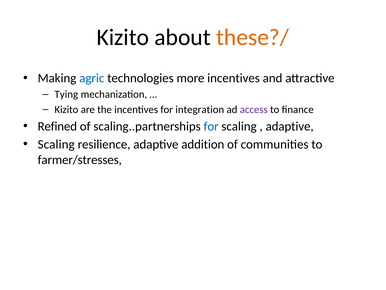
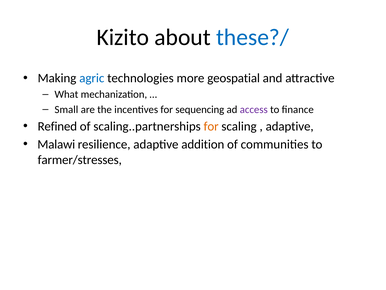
these?/ colour: orange -> blue (253, 37)
more incentives: incentives -> geospatial (234, 78)
Tying: Tying -> What (66, 94)
Kizito: Kizito -> Small (66, 109)
integration: integration -> sequencing (200, 109)
for colour: blue -> orange (211, 126)
Scaling: Scaling -> Malawi (56, 144)
